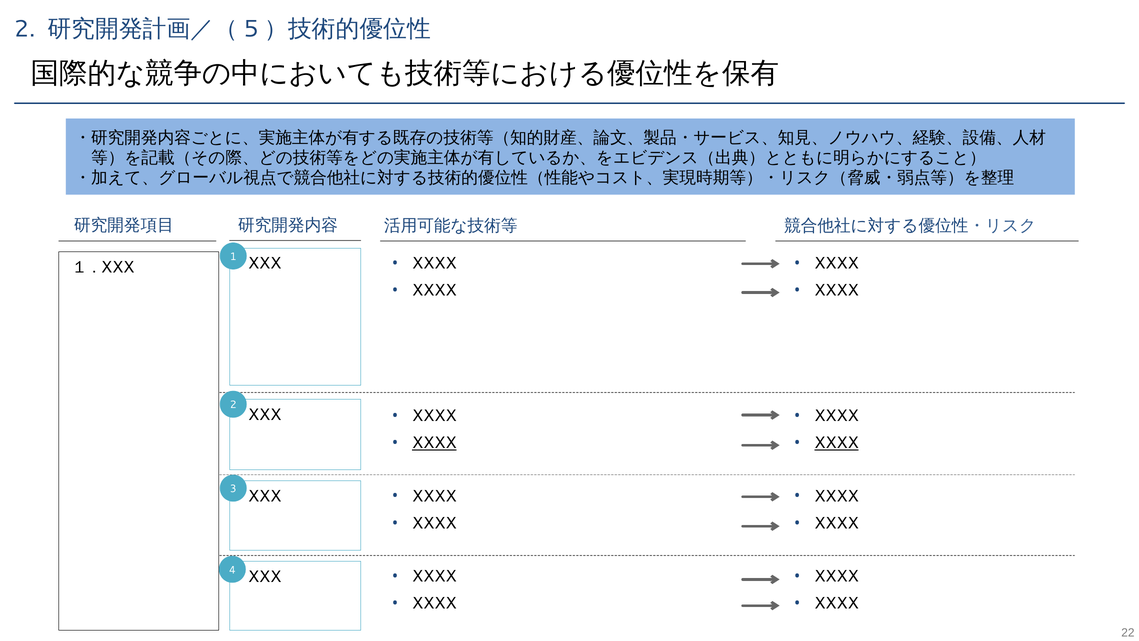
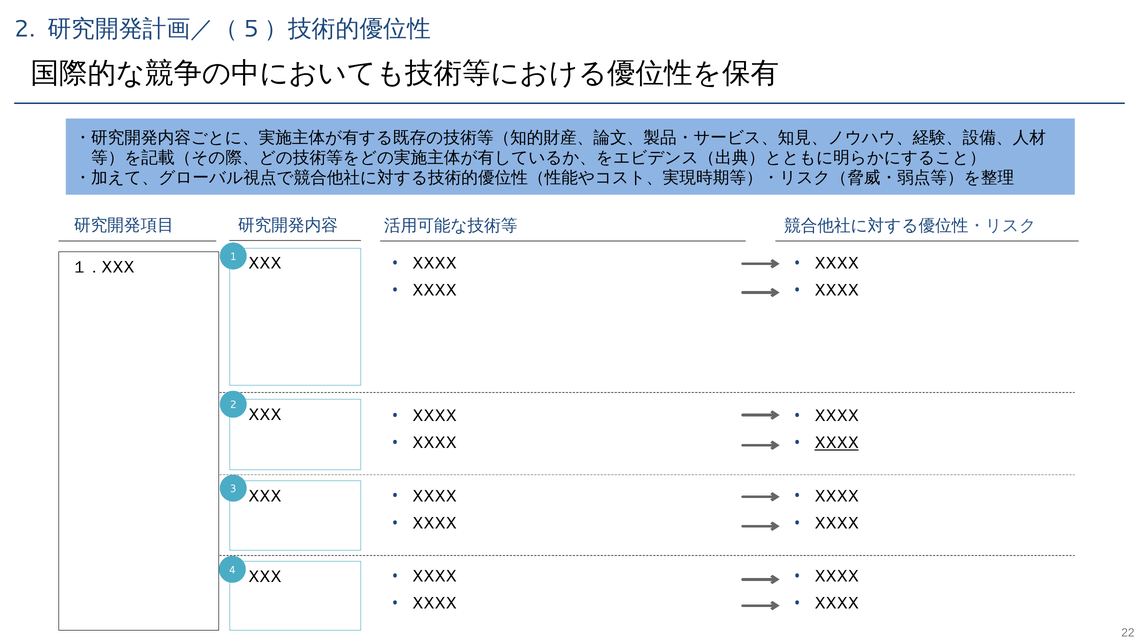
XXXX underline: present -> none (434, 443)
